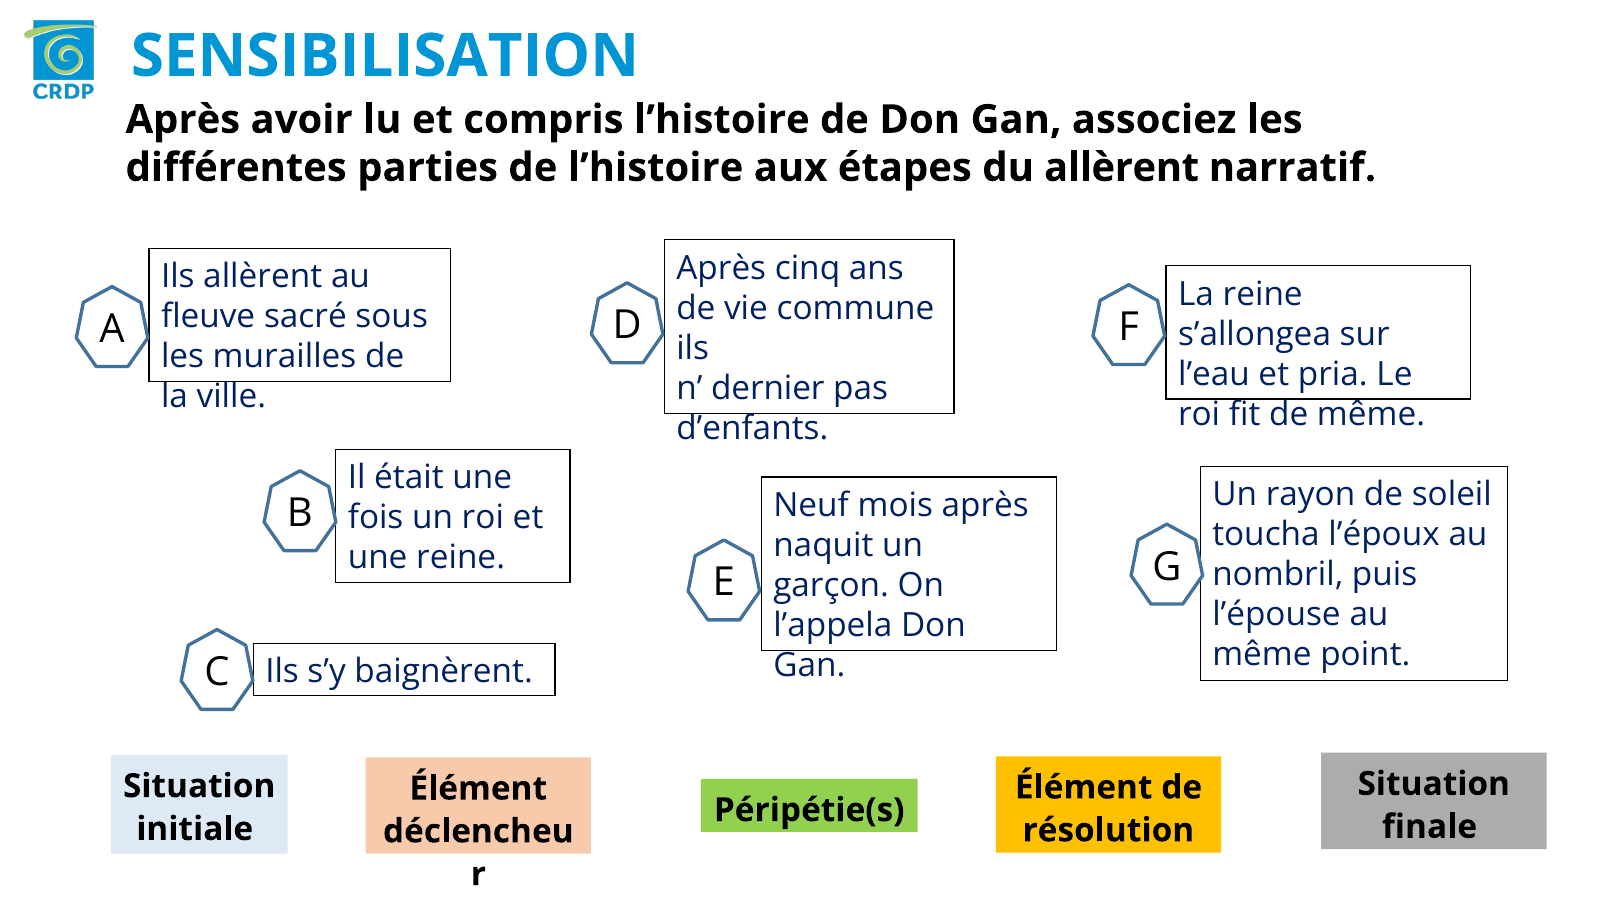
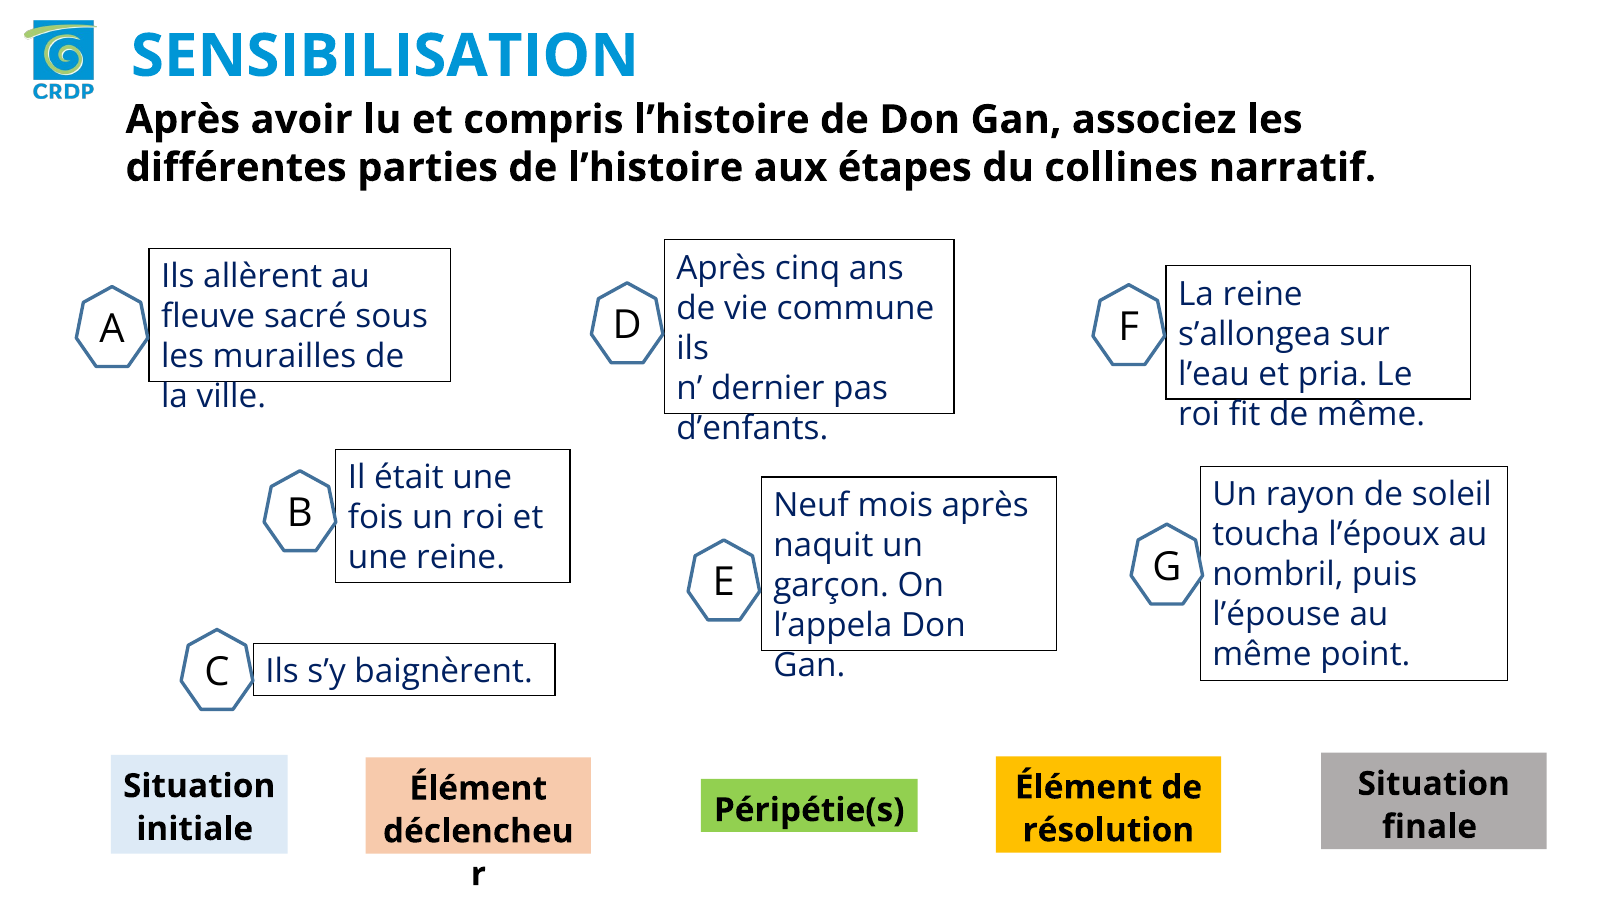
du allèrent: allèrent -> collines (1121, 168)
